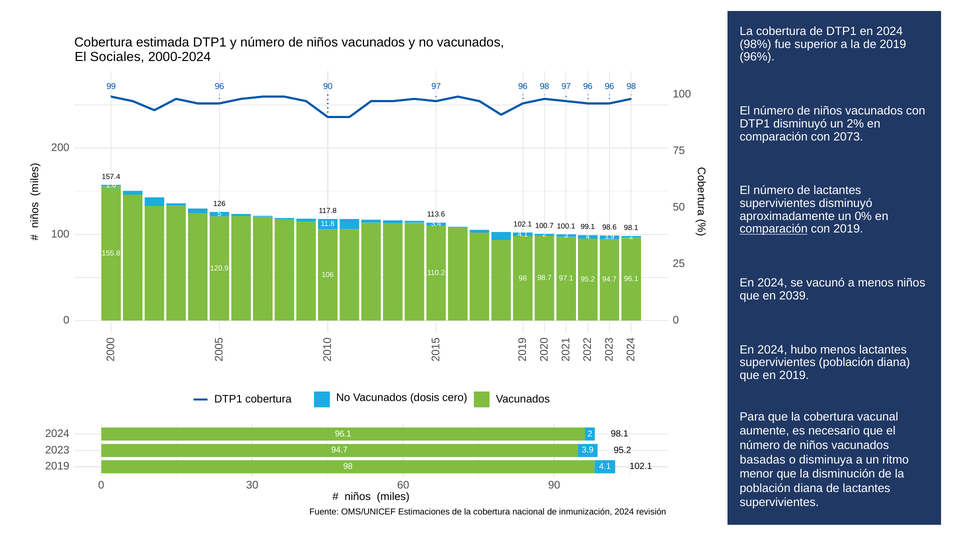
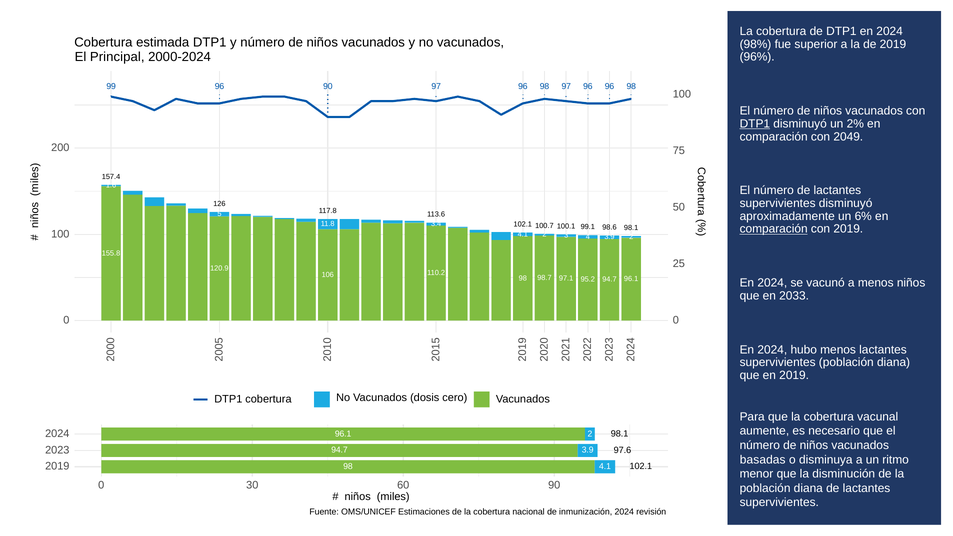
Sociales: Sociales -> Principal (117, 57)
DTP1 underline: none -> present (755, 124)
2073: 2073 -> 2049 (848, 137)
0%: 0% -> 6% (863, 216)
2039: 2039 -> 2033 (794, 296)
95.2: 95.2 -> 97.6 (622, 450)
